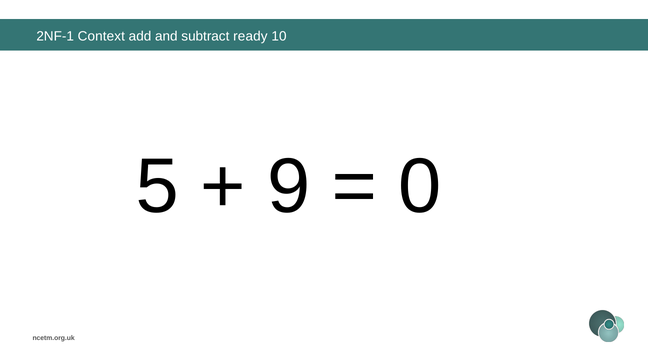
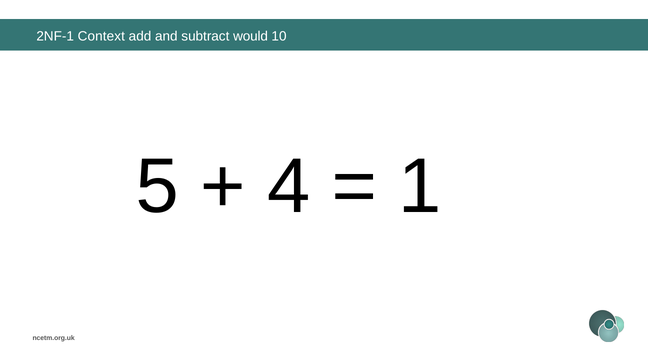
ready: ready -> would (251, 36)
9: 9 -> 4 (289, 187)
0: 0 -> 1 (420, 187)
